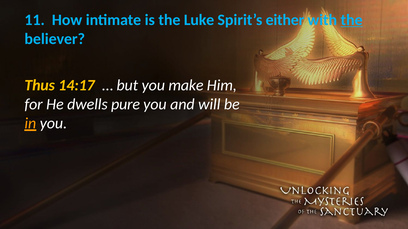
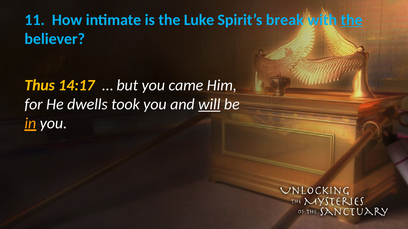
either: either -> break (285, 20)
make: make -> came (186, 85)
pure: pure -> took (126, 105)
will underline: none -> present (209, 105)
